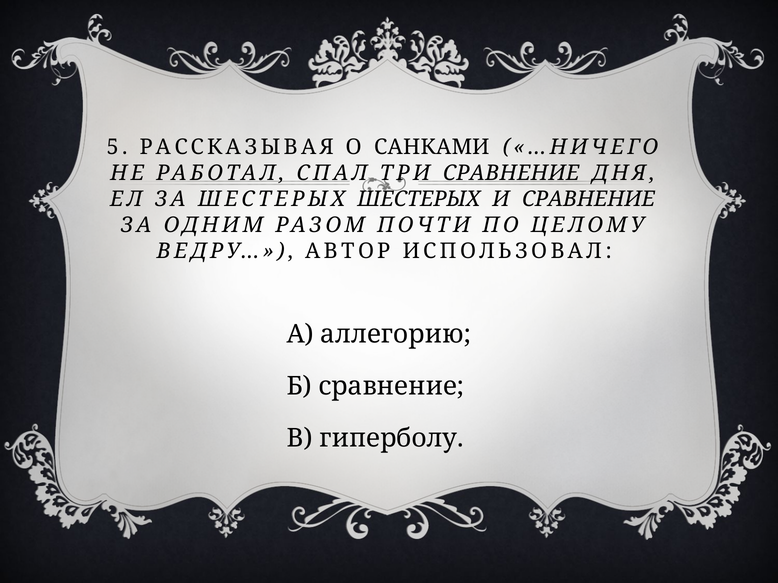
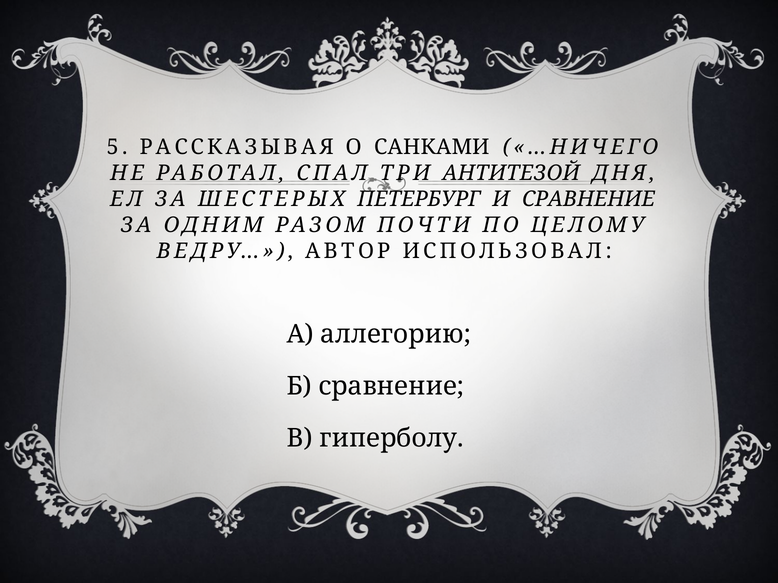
ТРИ СРАВНЕНИЕ: СРАВНЕНИЕ -> АНТИТЕЗОЙ (511, 173)
ШЕСТЕРЫХ ШЕСТЕРЫХ: ШЕСТЕРЫХ -> ПЕТЕРБУРГ (419, 199)
